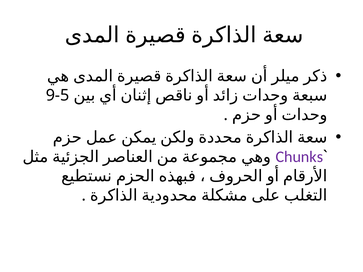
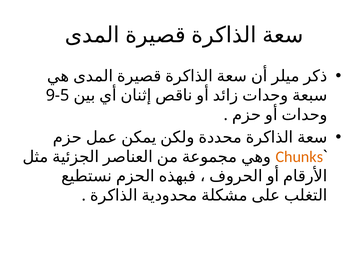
Chunks colour: purple -> orange (299, 157)
